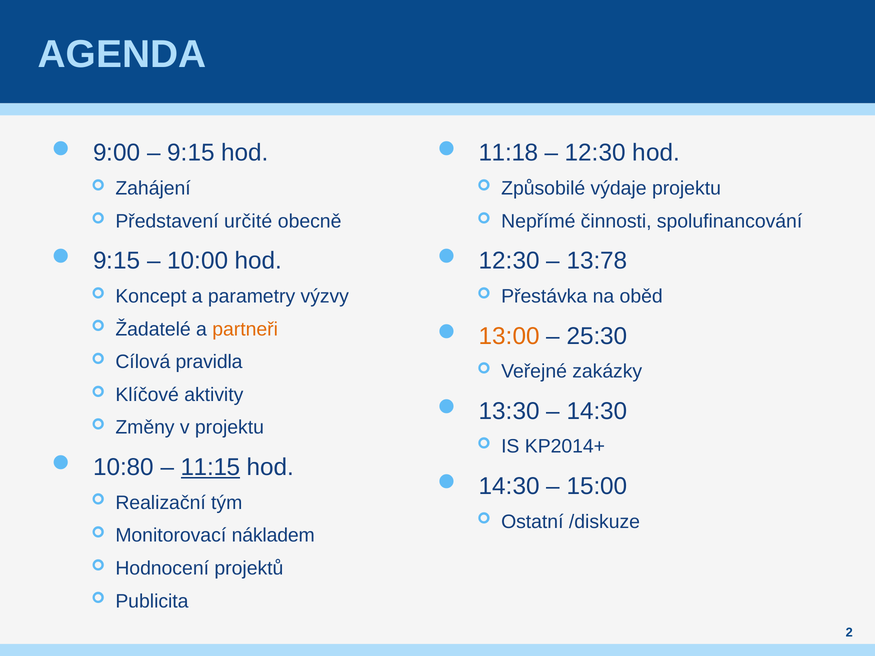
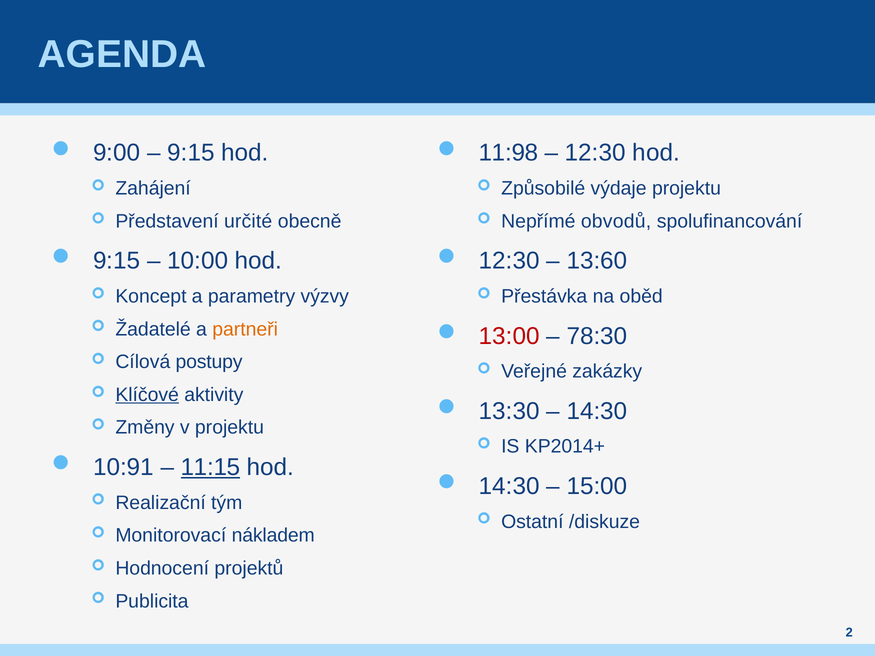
11:18: 11:18 -> 11:98 (508, 153)
činnosti: činnosti -> obvodů (616, 221)
13:78: 13:78 -> 13:60 (597, 261)
13:00 colour: orange -> red (509, 336)
25:30: 25:30 -> 78:30 (597, 336)
pravidla: pravidla -> postupy (209, 362)
Klíčové underline: none -> present (147, 395)
10:80: 10:80 -> 10:91 (123, 467)
